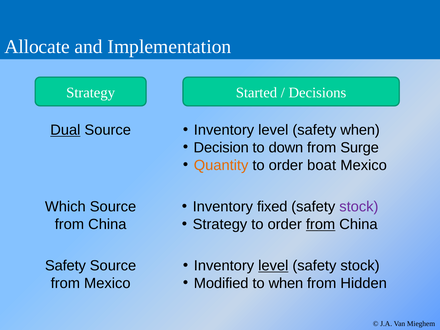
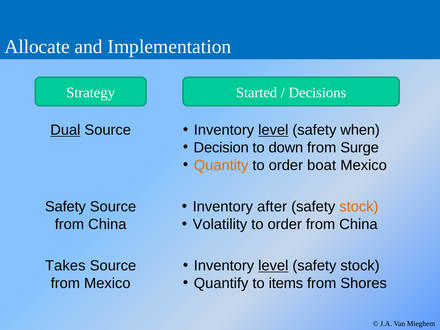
level underline: none -> present (273, 130)
fixed: fixed -> after (272, 207)
stock colour: purple -> orange (359, 207)
Which: Which -> Safety (65, 207)
Strategy: Strategy -> Volatility (220, 224)
from underline: present -> none (321, 224)
Safety: Safety -> Takes (65, 266)
Modified: Modified -> Quantify (221, 283)
to when: when -> items (286, 283)
Hidden: Hidden -> Shores (364, 283)
